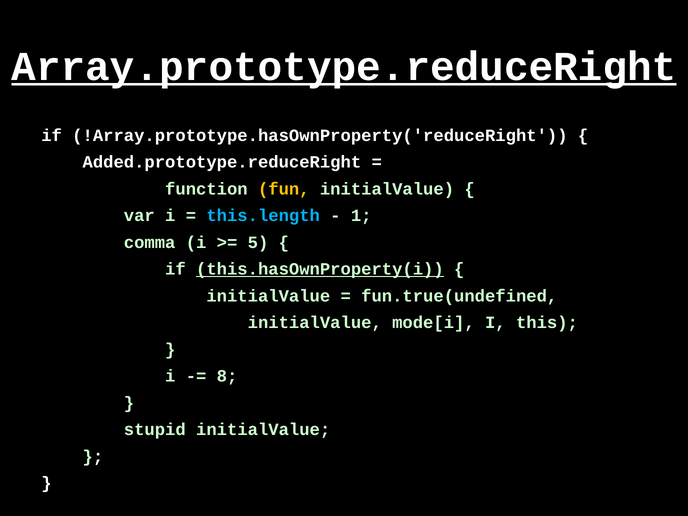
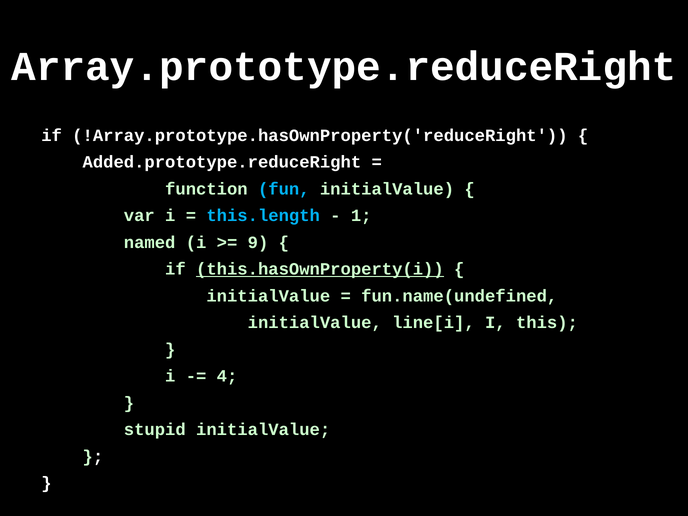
Array.prototype.reduceRight underline: present -> none (344, 67)
fun colour: yellow -> light blue (284, 189)
comma: comma -> named (150, 242)
5: 5 -> 9 (258, 242)
fun.true(undefined: fun.true(undefined -> fun.name(undefined (459, 296)
mode[i: mode[i -> line[i (433, 323)
8: 8 -> 4 (227, 376)
